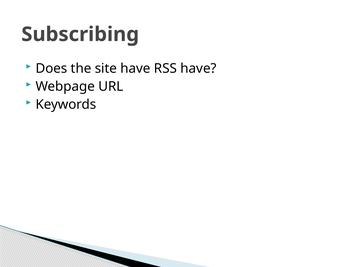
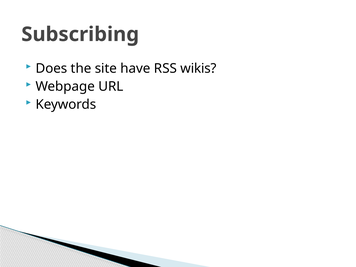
RSS have: have -> wikis (198, 68)
